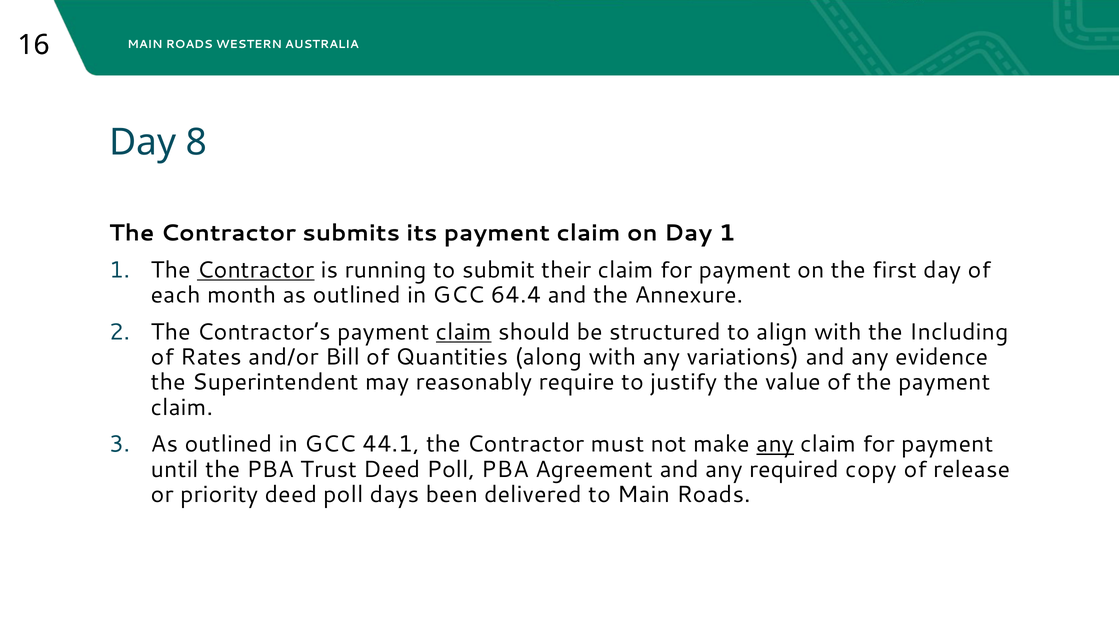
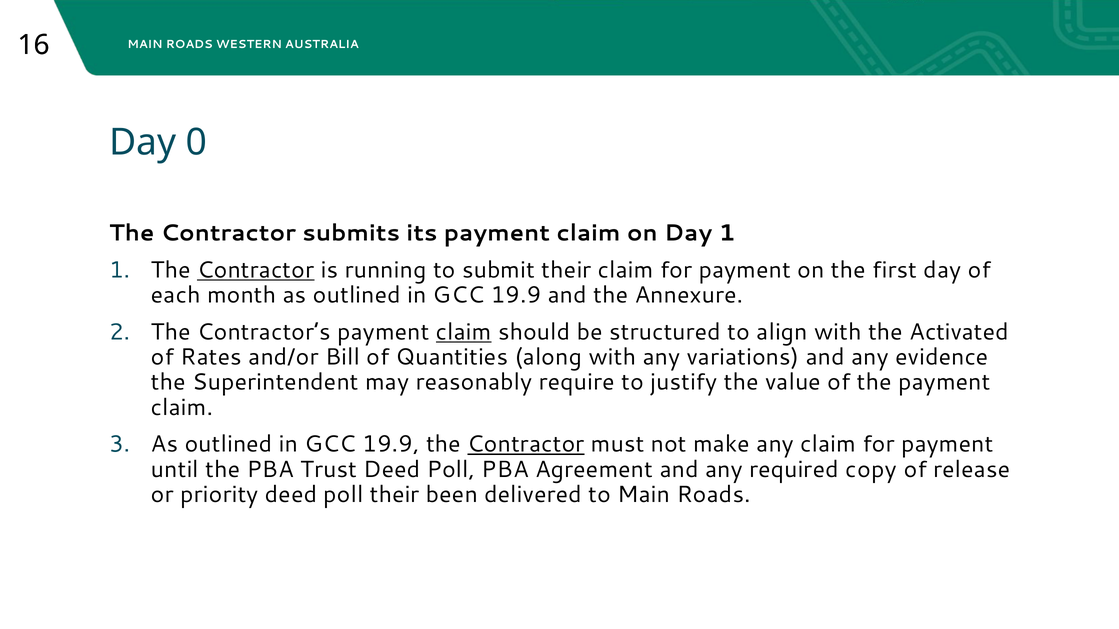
8: 8 -> 0 (197, 143)
64.4: 64.4 -> 19.9 (516, 295)
Including: Including -> Activated (959, 332)
44.1: 44.1 -> 19.9 (391, 445)
Contractor underline: none -> present (526, 445)
any underline: present -> none (775, 445)
poll days: days -> their (395, 495)
